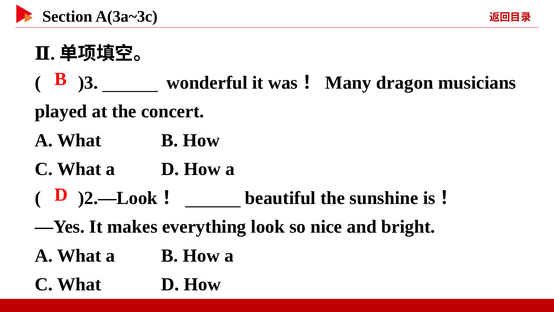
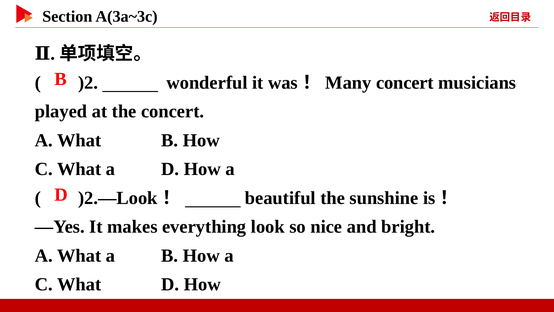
)3: )3 -> )2 (88, 83)
dragon: dragon -> concert (405, 83)
